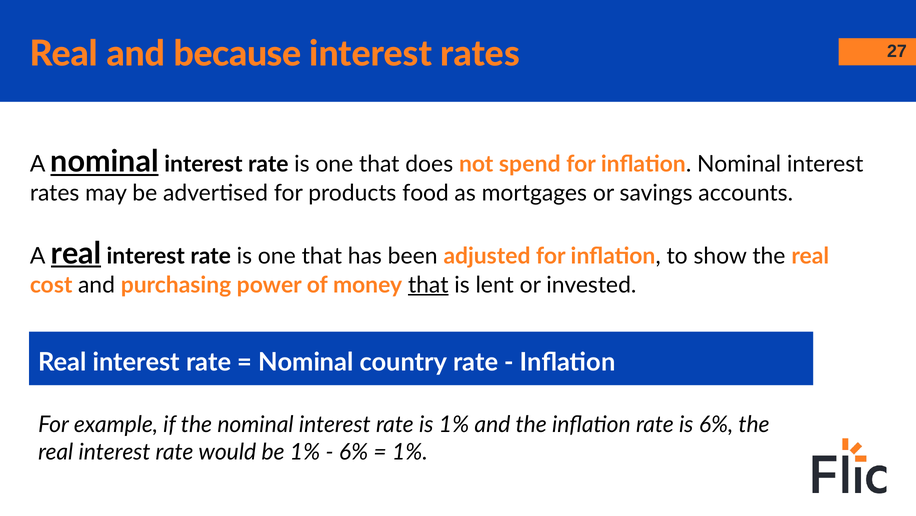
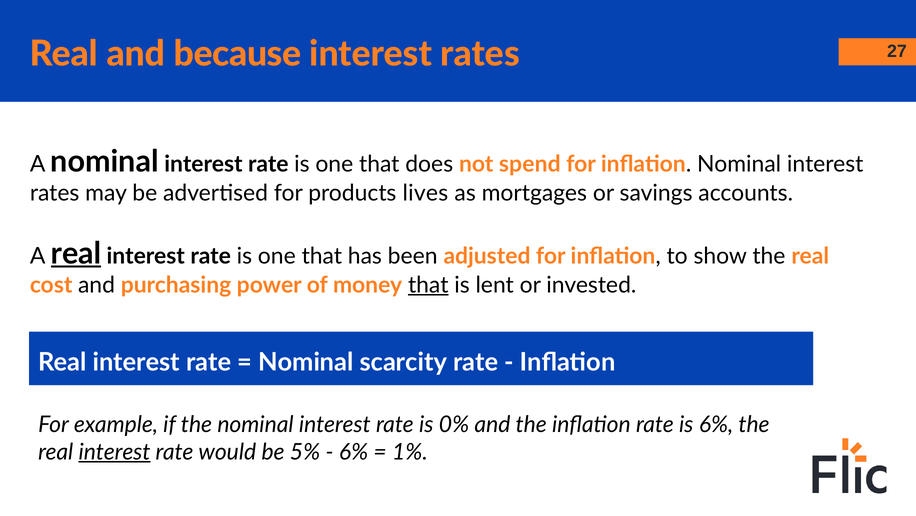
nominal underline: present -> none (105, 162)
food: food -> lives (425, 193)
country: country -> scarcity (403, 362)
is 1%: 1% -> 0% (454, 424)
interest underline: none -> present (114, 451)
be 1%: 1% -> 5% (305, 451)
